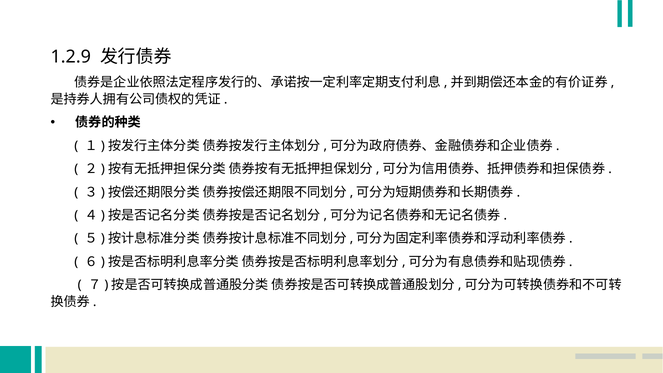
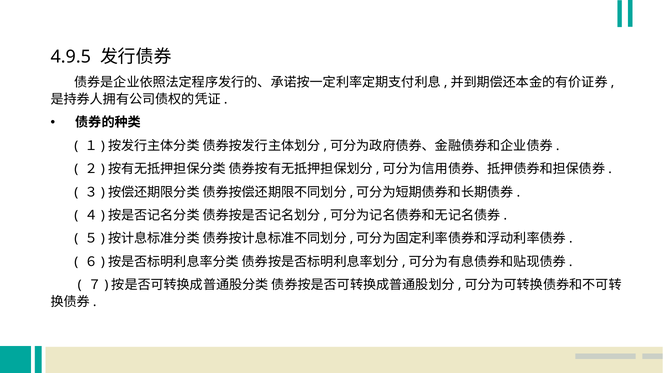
1.2.9: 1.2.9 -> 4.9.5 (71, 57)
